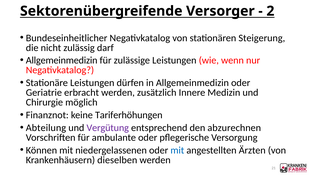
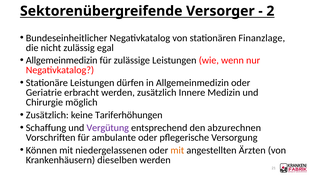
Steigerung: Steigerung -> Finanzlage (262, 38)
darf: darf -> egal (105, 48)
Finanznot: Finanznot -> Zusätzlich (47, 115)
Abteilung: Abteilung -> Schaffung (46, 128)
mit colour: blue -> orange (177, 151)
